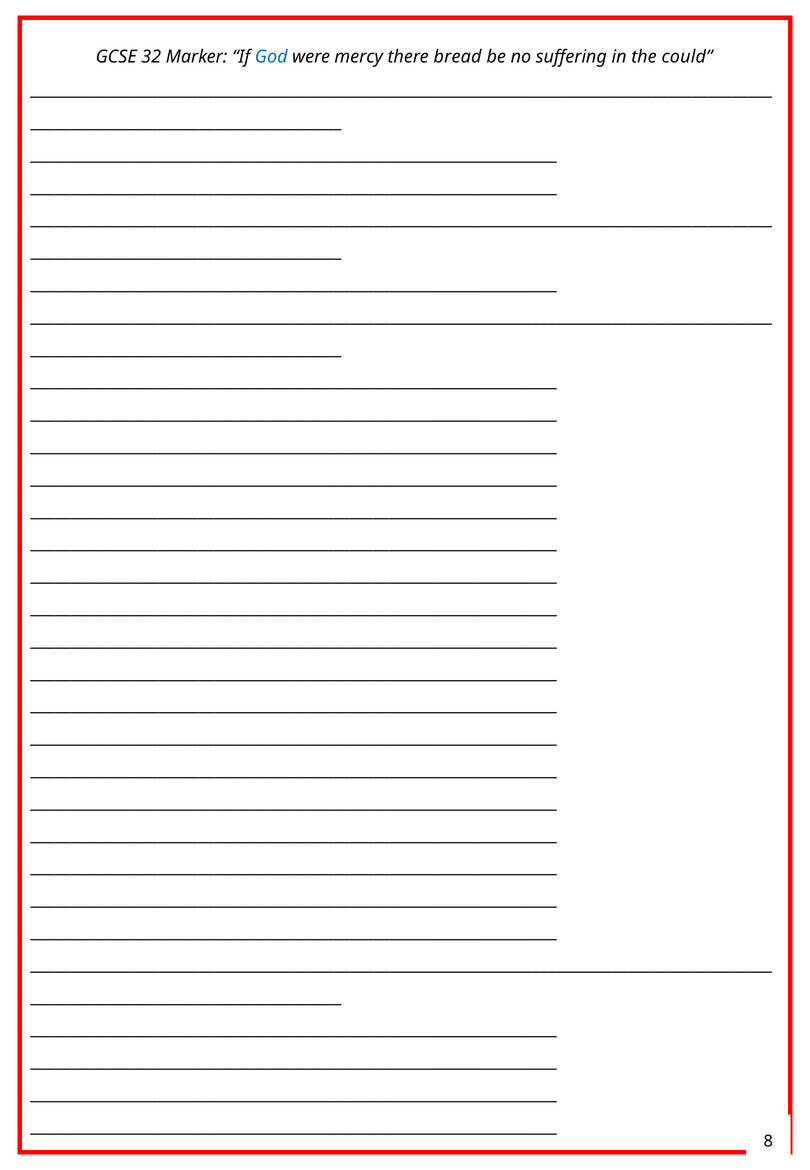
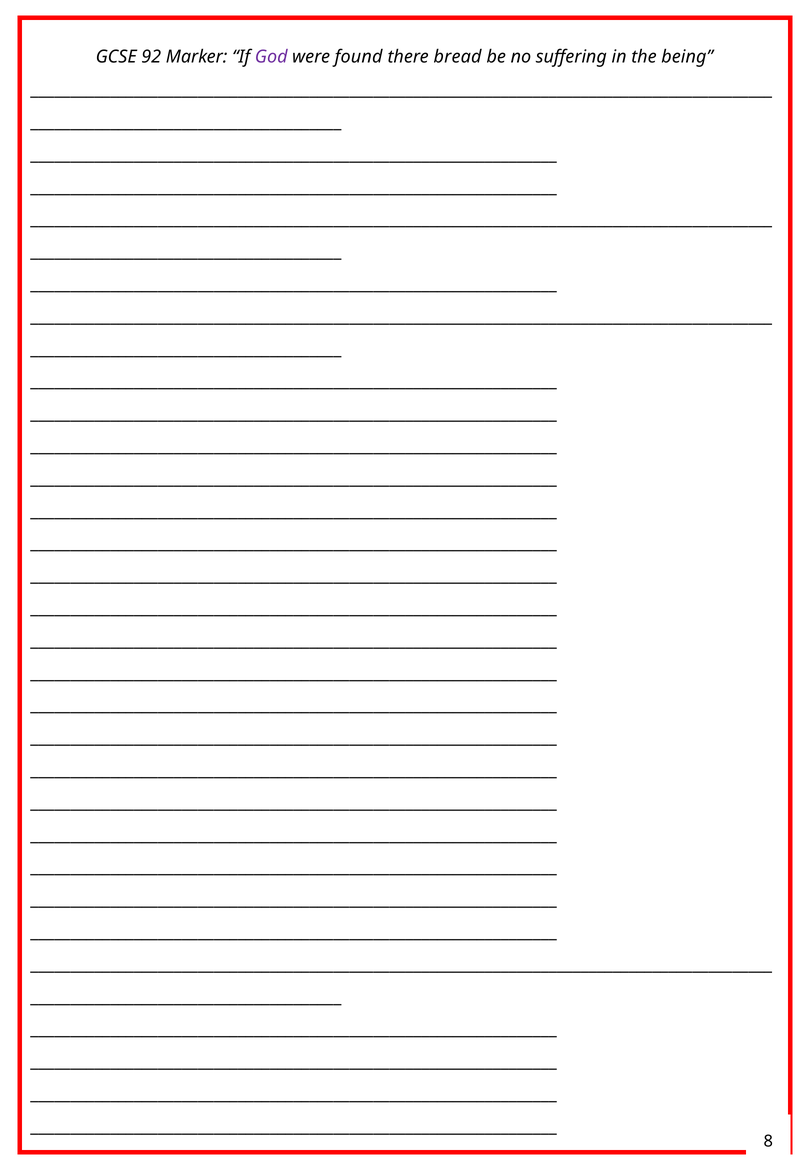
32: 32 -> 92 (151, 57)
God colour: blue -> purple (271, 57)
mercy: mercy -> found (359, 57)
could: could -> being (687, 57)
